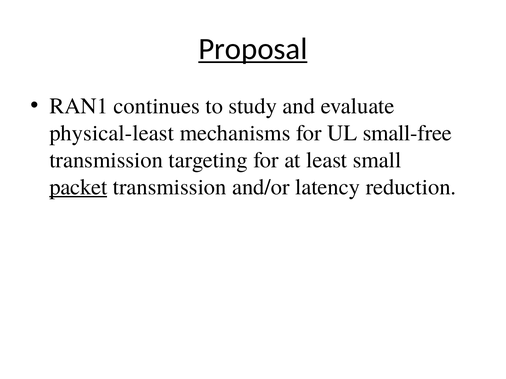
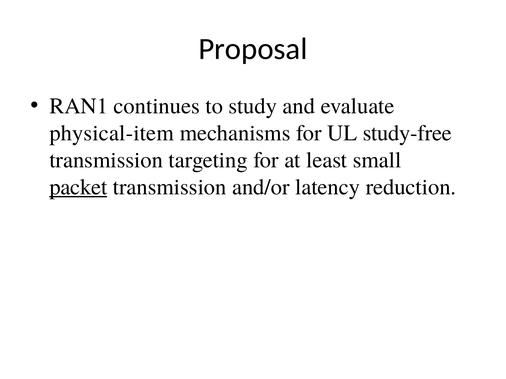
Proposal underline: present -> none (253, 49)
physical-least: physical-least -> physical-item (112, 133)
small-free: small-free -> study-free (407, 133)
